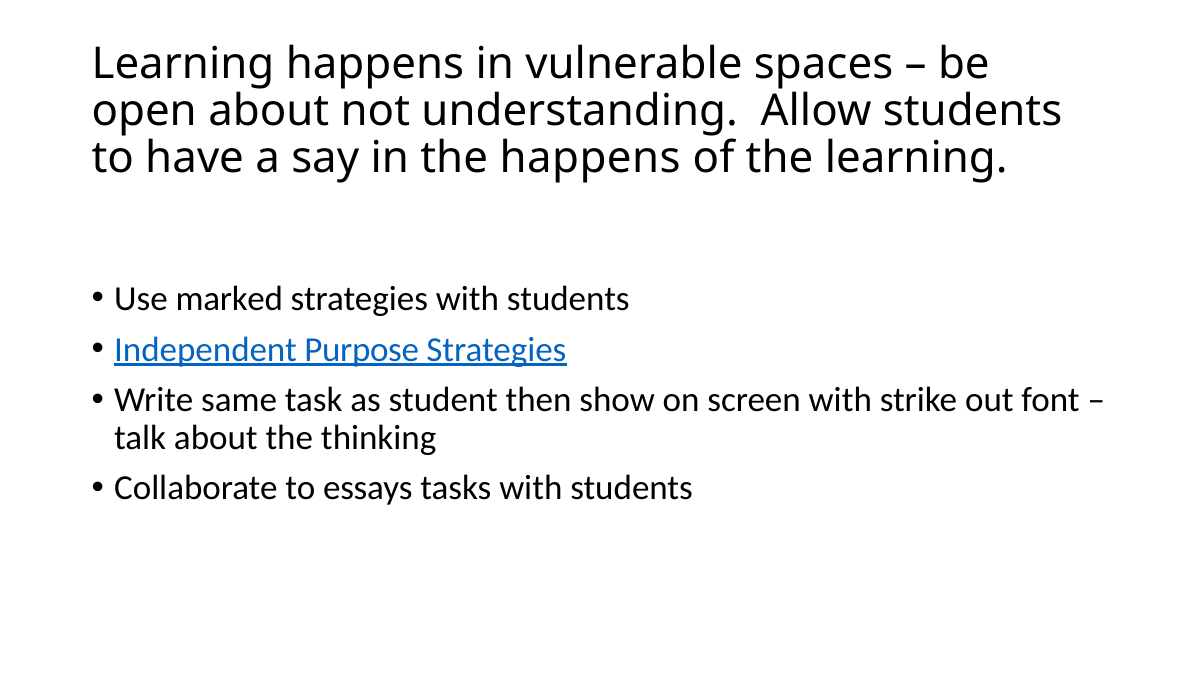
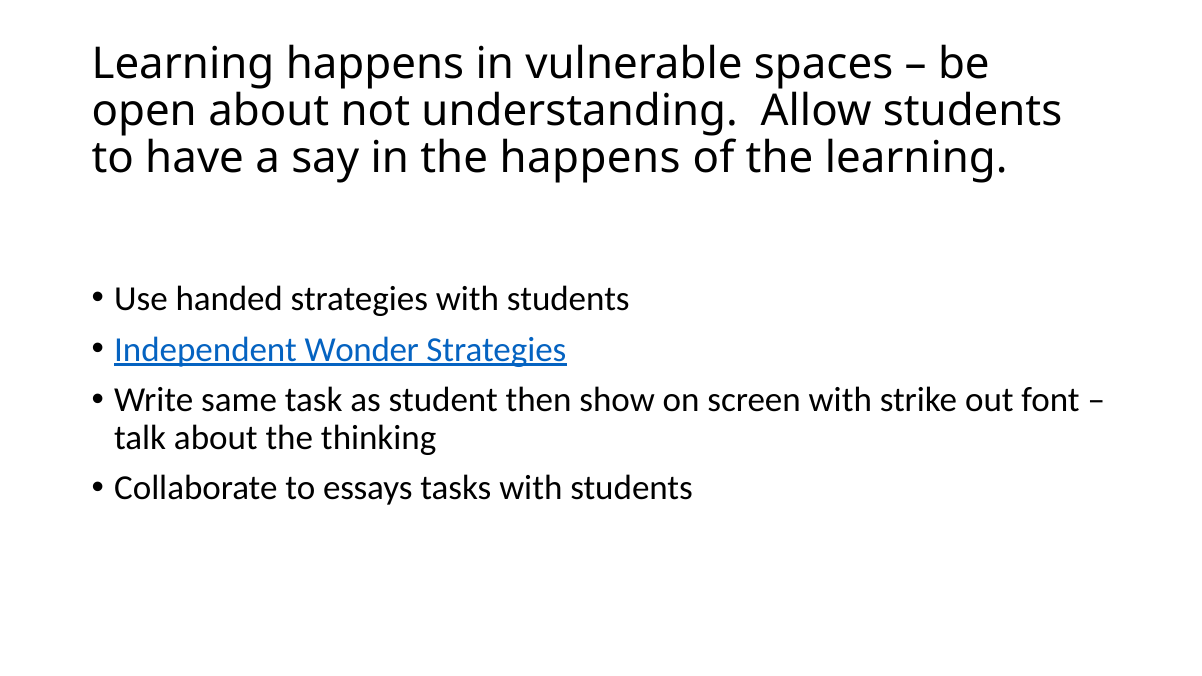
marked: marked -> handed (229, 299)
Purpose: Purpose -> Wonder (362, 350)
